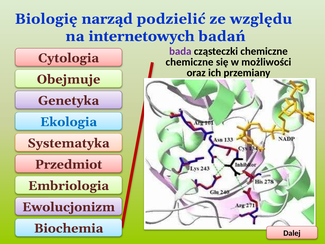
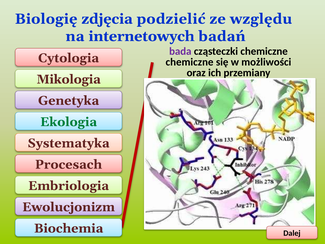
narząd: narząd -> zdjęcia (107, 19)
Obejmuje: Obejmuje -> Mikologia (69, 79)
Ekologia colour: blue -> green (69, 122)
Przedmiot: Przedmiot -> Procesach (69, 164)
